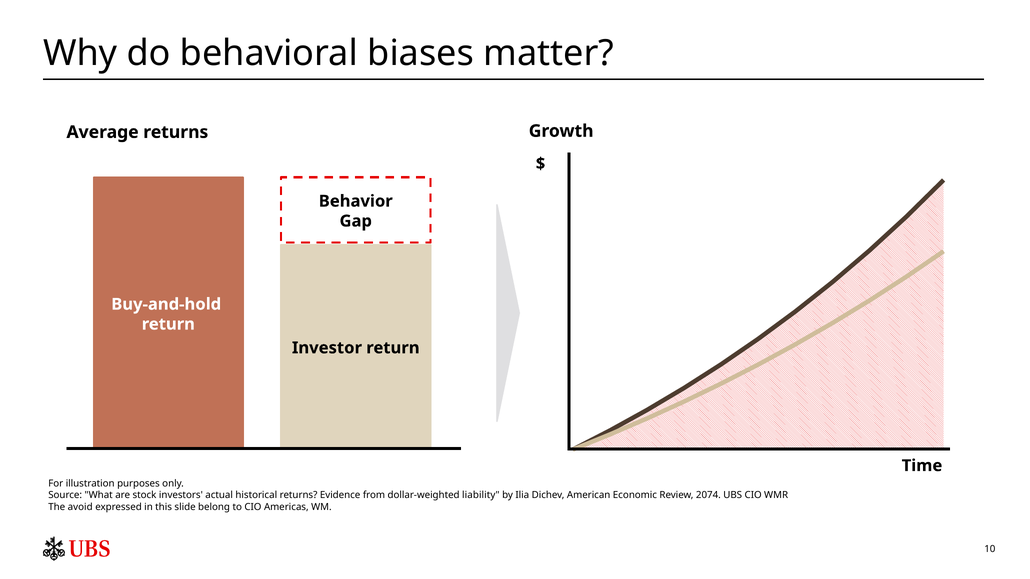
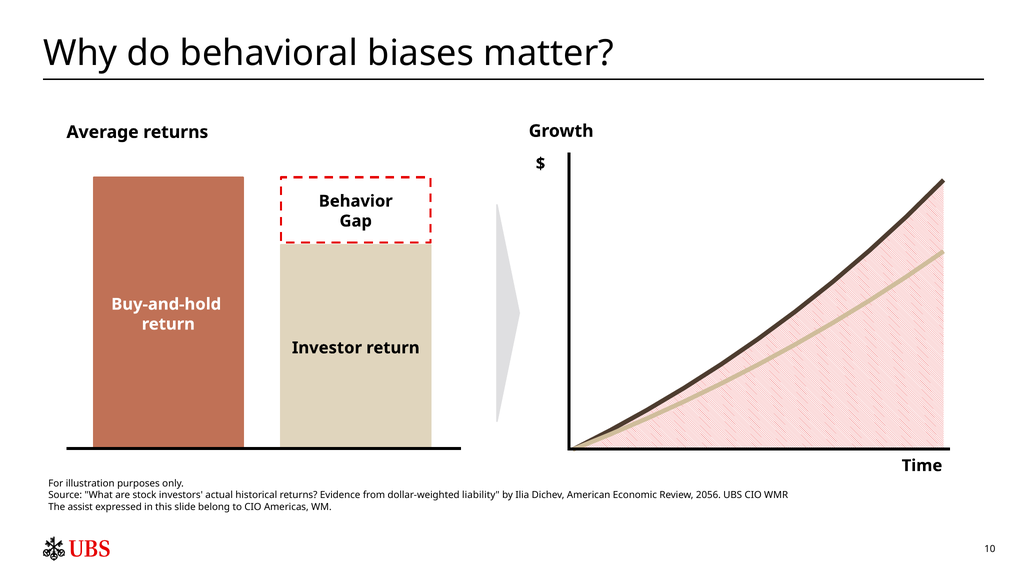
2074: 2074 -> 2056 (708, 496)
avoid: avoid -> assist (80, 507)
